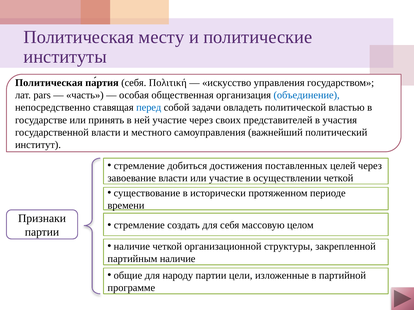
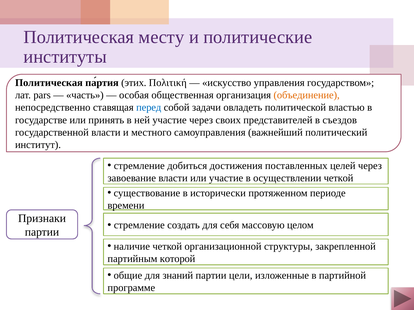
себя: себя -> этих (134, 83)
объединение colour: blue -> orange (307, 95)
участия: участия -> съездов (340, 120)
партийным наличие: наличие -> которой (178, 259)
народу: народу -> знаний (178, 276)
